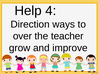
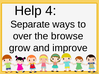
Direction: Direction -> Separate (30, 24)
teacher: teacher -> browse (67, 36)
